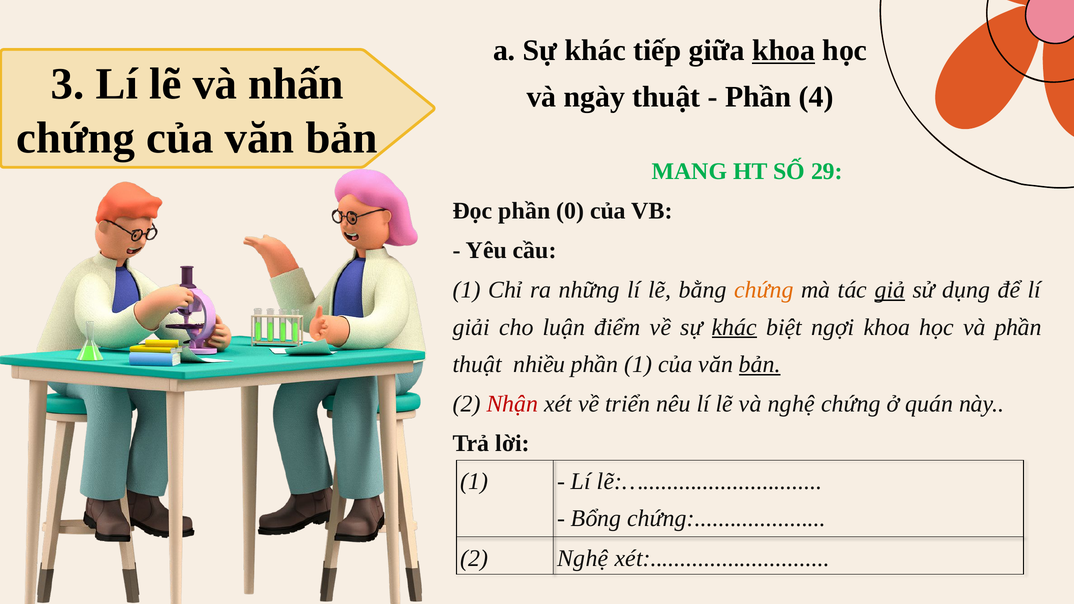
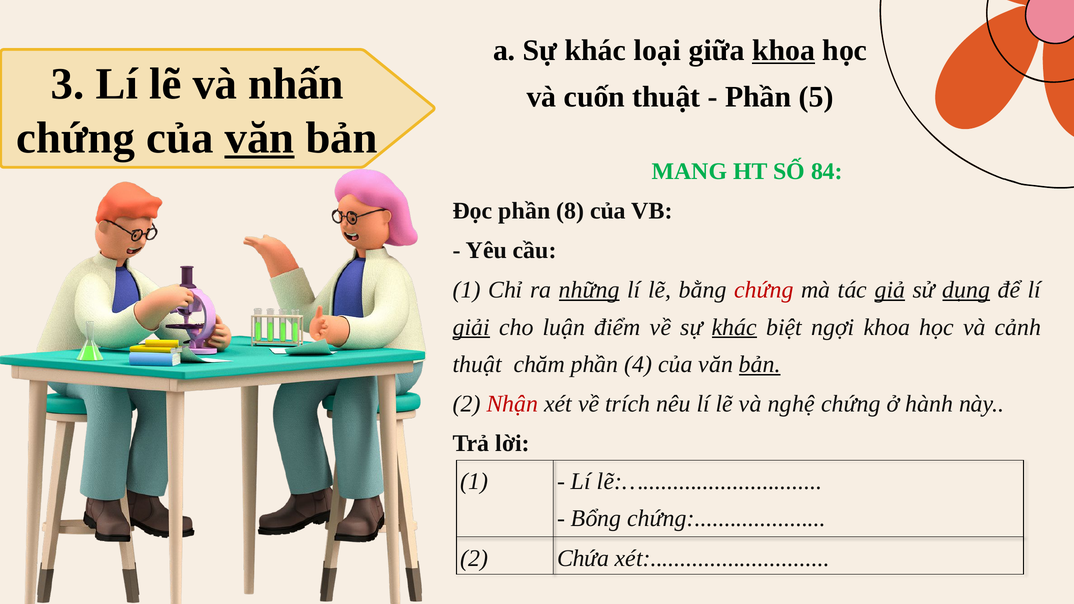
tiếp: tiếp -> loại (657, 50)
ngày: ngày -> cuốn (594, 97)
Phần 4: 4 -> 5 (816, 97)
văn underline: none -> present (260, 138)
29: 29 -> 84 (827, 172)
0: 0 -> 8 (570, 211)
những underline: none -> present (589, 290)
chứng colour: orange -> red (764, 290)
dụng underline: none -> present (966, 290)
giải underline: none -> present (471, 327)
và phần: phần -> cảnh (1018, 327)
nhiều: nhiều -> chăm (539, 364)
phần 1: 1 -> 4 (638, 364)
triển: triển -> trích (628, 404)
quán: quán -> hành (929, 404)
2 Nghệ: Nghệ -> Chứa (583, 558)
